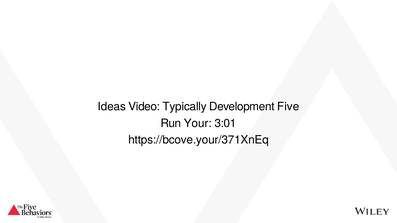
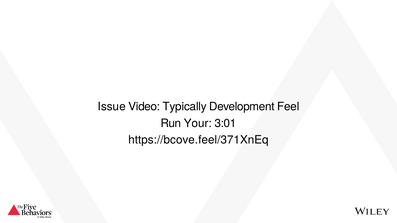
Ideas: Ideas -> Issue (112, 107)
Five: Five -> Feel (288, 107)
https://bcove.your/371XnEq: https://bcove.your/371XnEq -> https://bcove.feel/371XnEq (198, 140)
